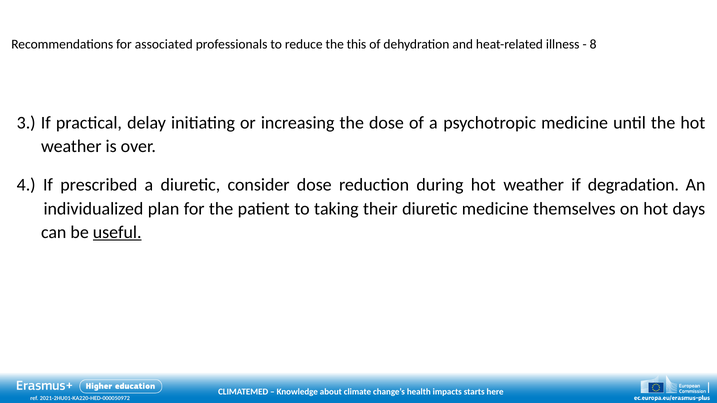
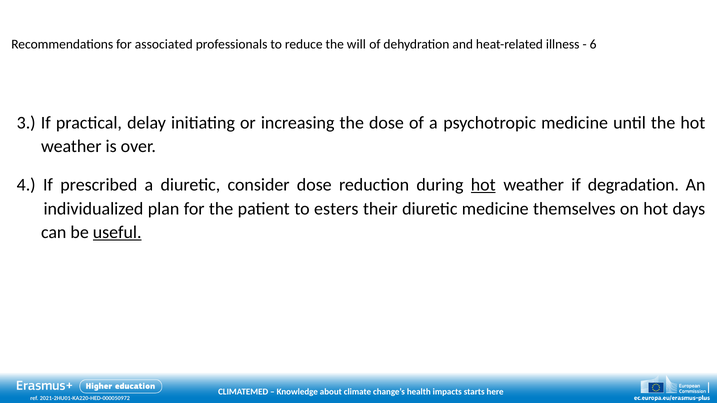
this: this -> will (356, 44)
8: 8 -> 6 (593, 44)
hot underline: none -> present (483, 185)
taking: taking -> esters (336, 209)
